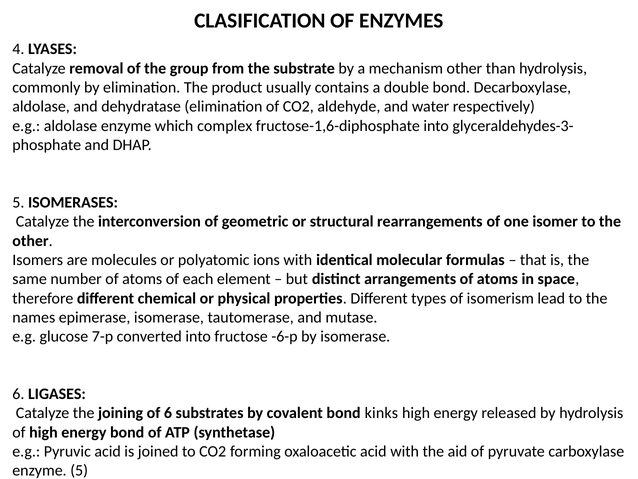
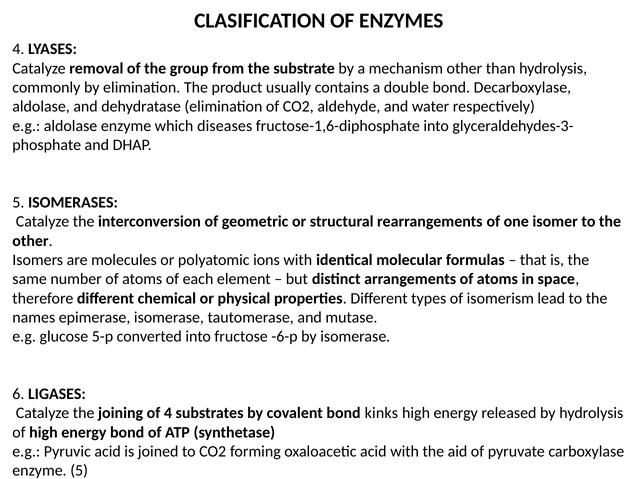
complex: complex -> diseases (225, 126)
7-p: 7-p -> 5-p (102, 336)
of 6: 6 -> 4 (168, 413)
